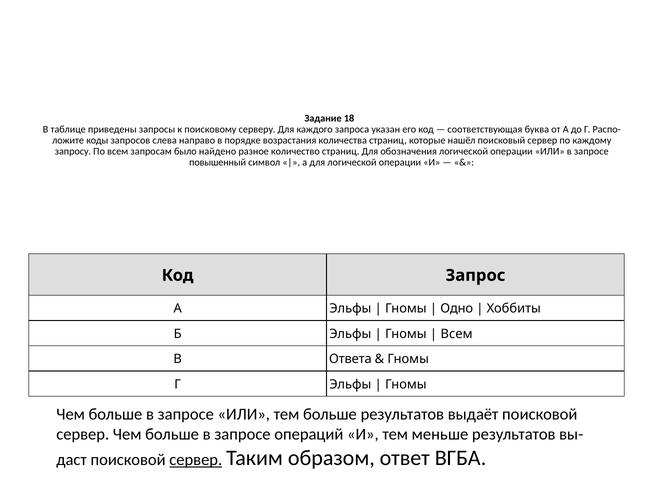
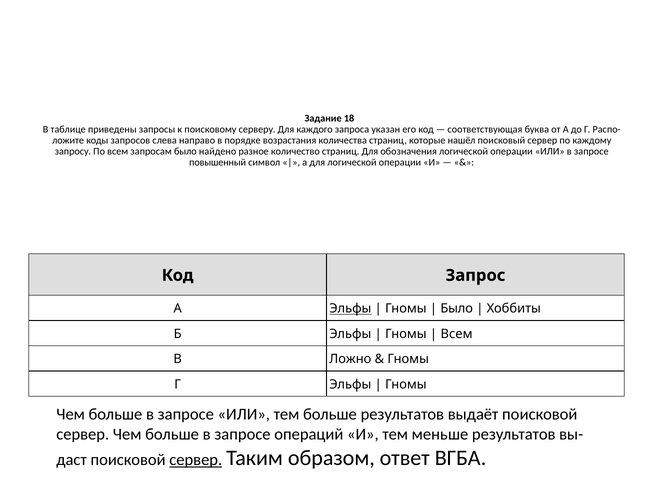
Эльфы underline: none -> present (350, 308)
Одно: Одно -> Было (457, 308)
Ответа: Ответа -> Ложно (350, 359)
